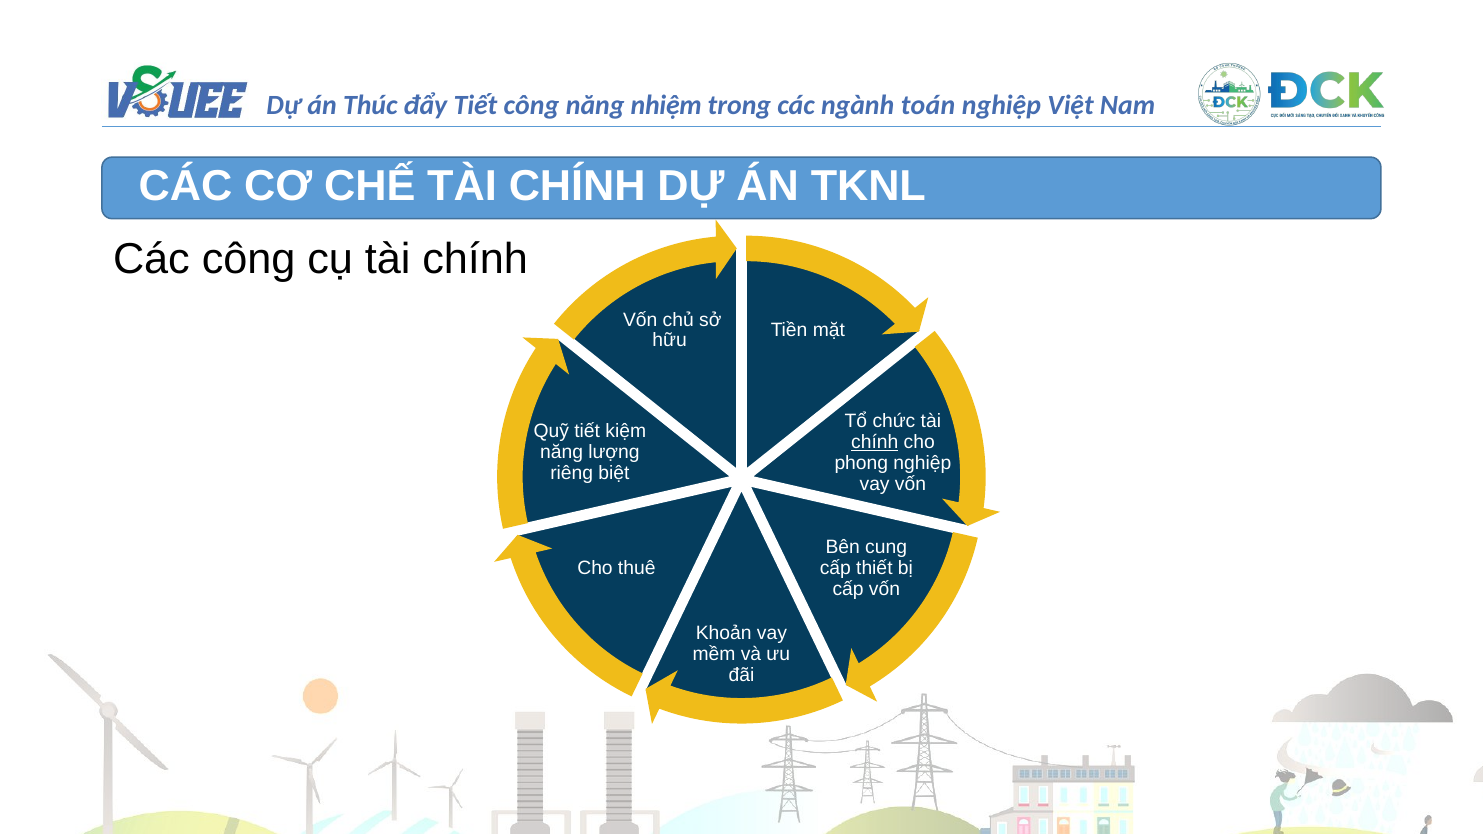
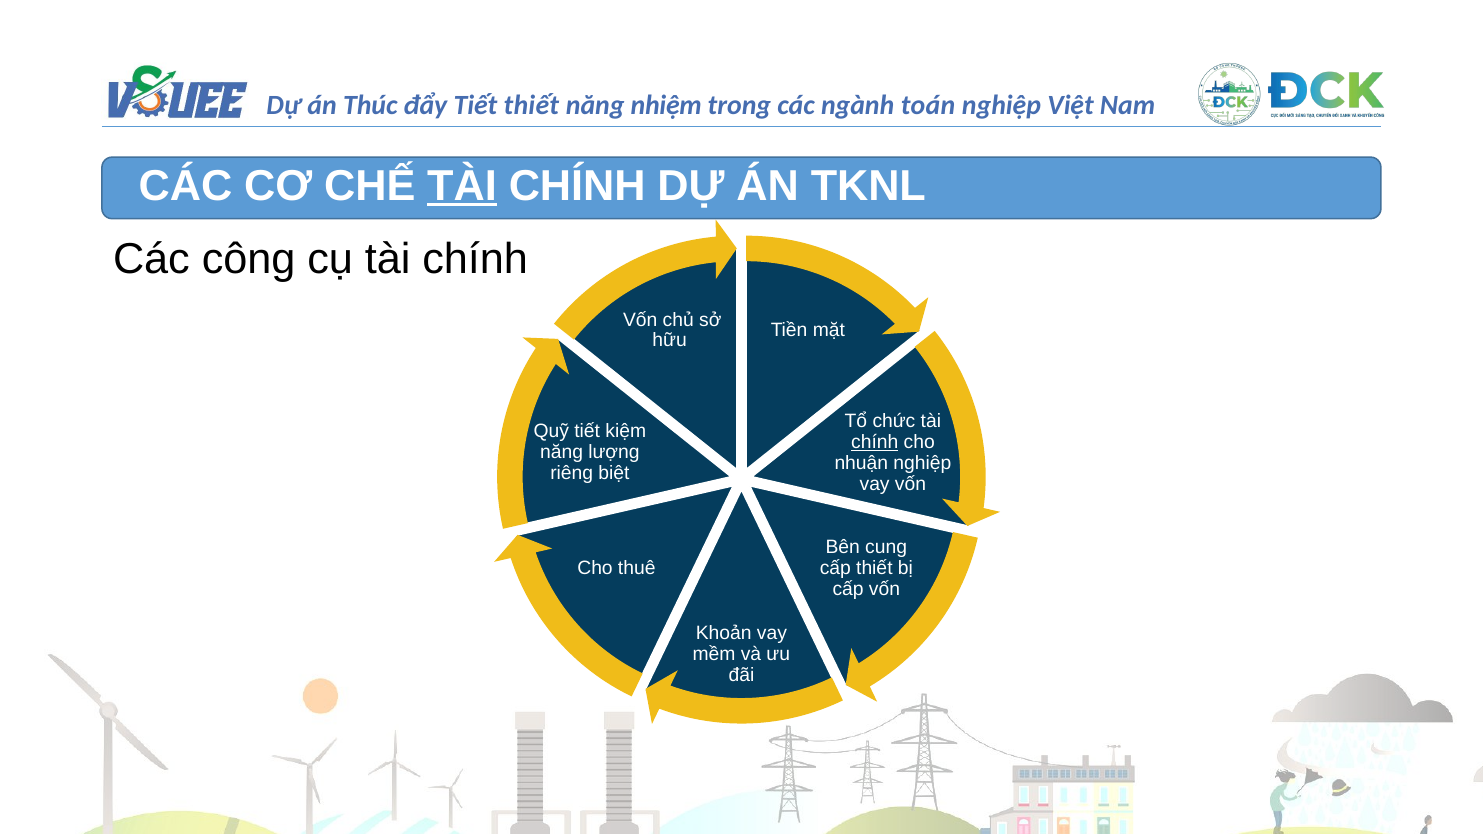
Tiết công: công -> thiết (531, 105)
TÀI underline: none -> present (462, 186)
phong: phong -> nhuận (861, 463)
